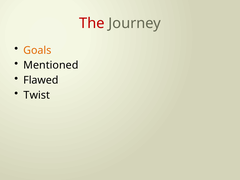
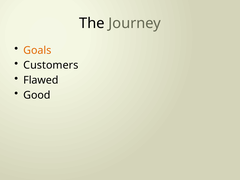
The colour: red -> black (92, 23)
Mentioned: Mentioned -> Customers (51, 65)
Twist: Twist -> Good (37, 95)
